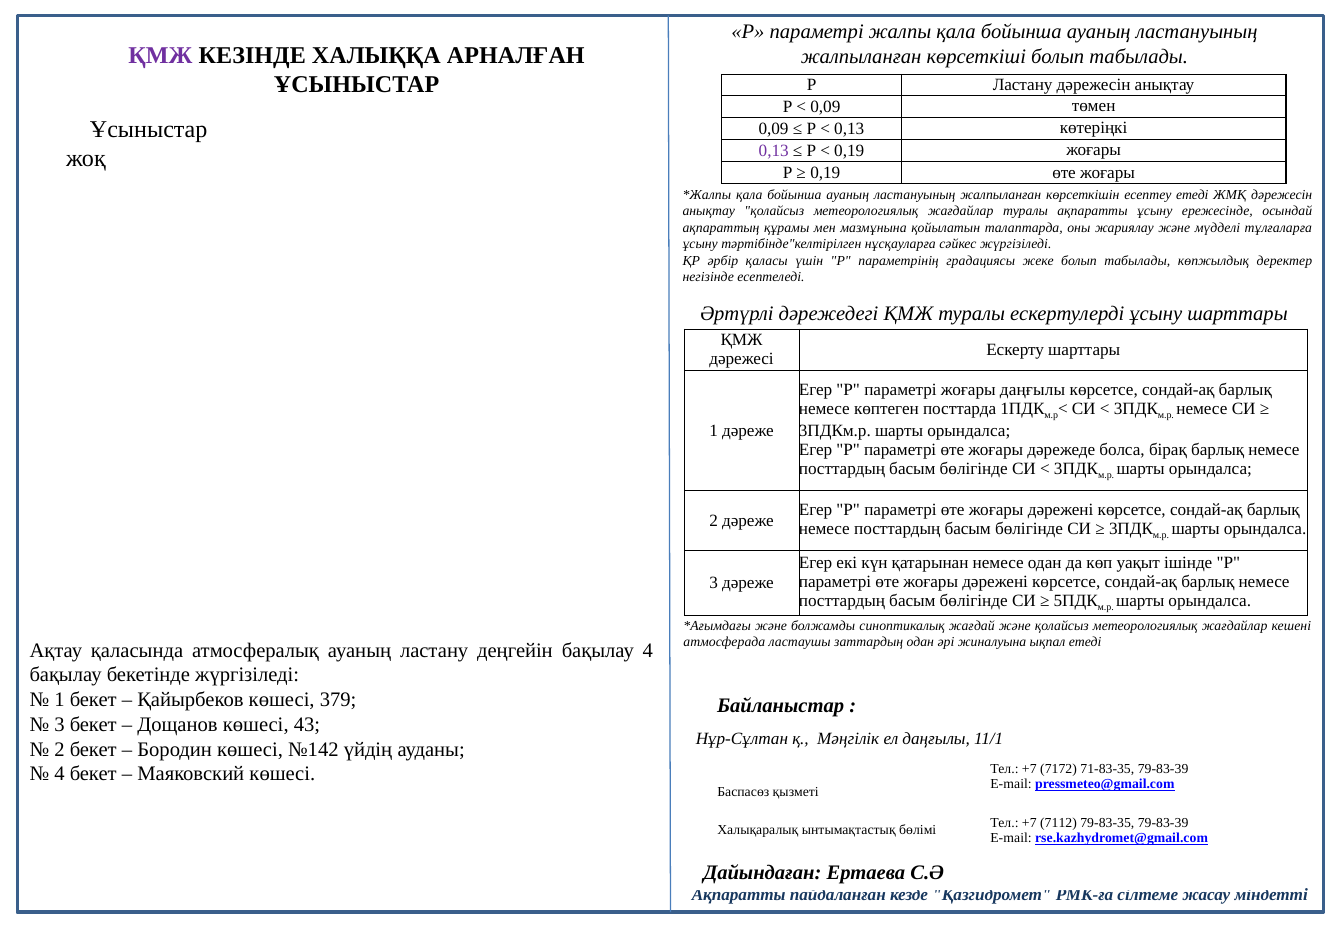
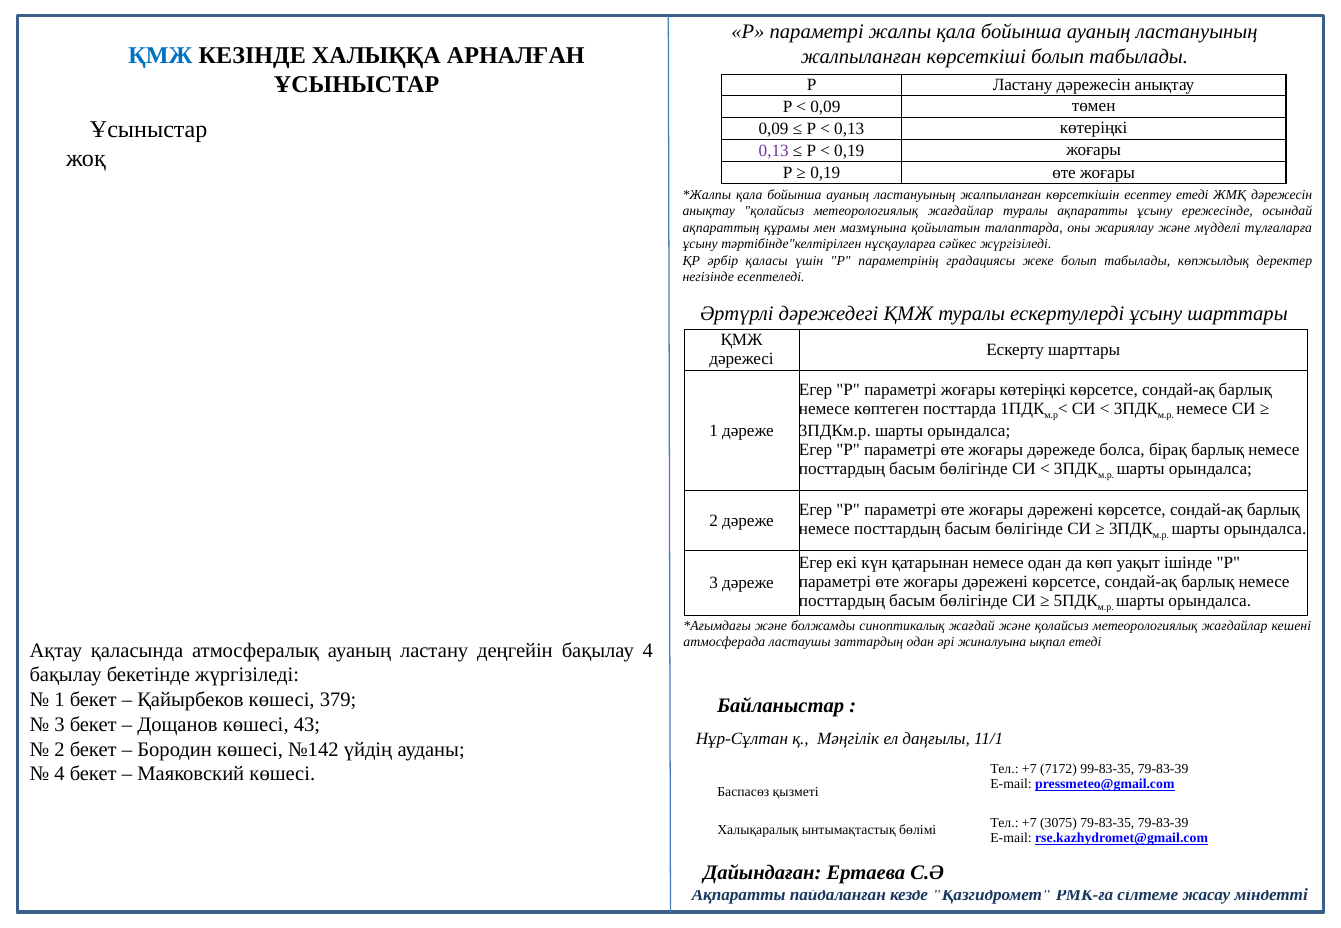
ҚМЖ colour: purple -> blue (160, 56)
жоғары даңғылы: даңғылы -> көтеріңкі (1033, 390)
71-83-35: 71-83-35 -> 99-83-35 (1107, 769)
7112: 7112 -> 3075 (1058, 823)
